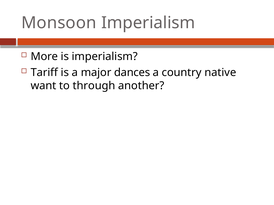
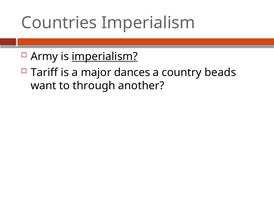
Monsoon: Monsoon -> Countries (59, 23)
More: More -> Army (44, 57)
imperialism underline: none -> present (105, 57)
native: native -> beads (220, 73)
